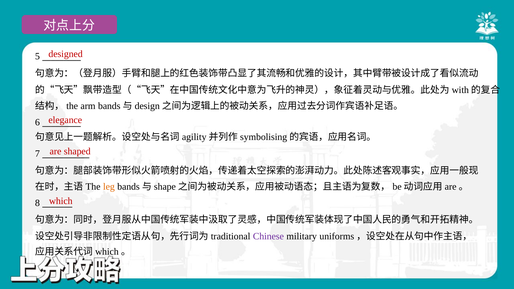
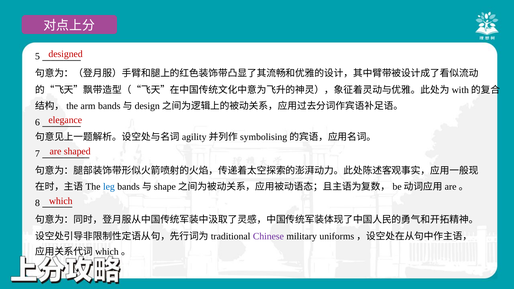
leg colour: orange -> blue (109, 187)
